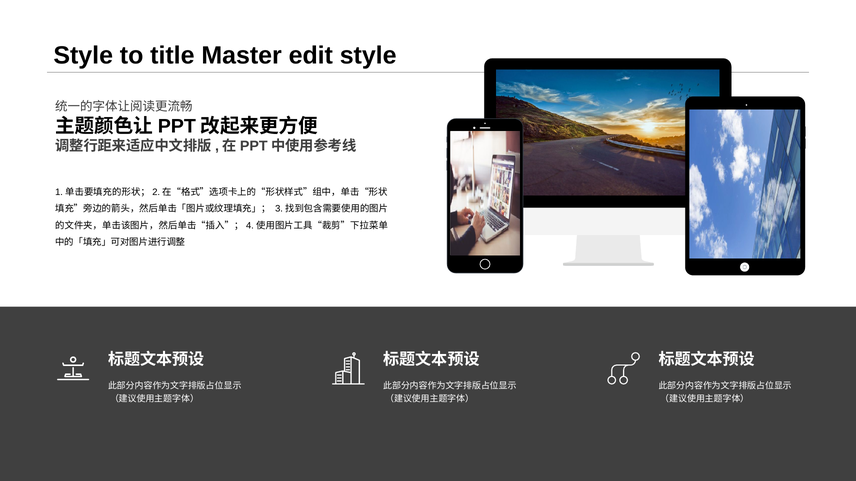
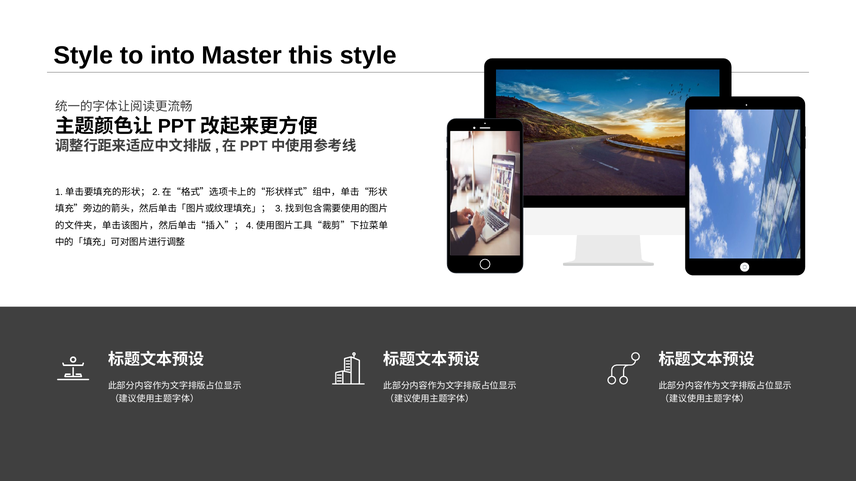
title: title -> into (172, 55)
edit: edit -> this (311, 55)
